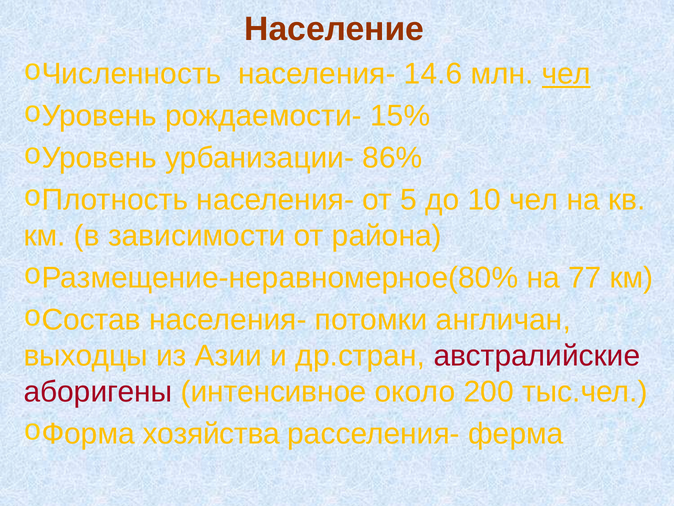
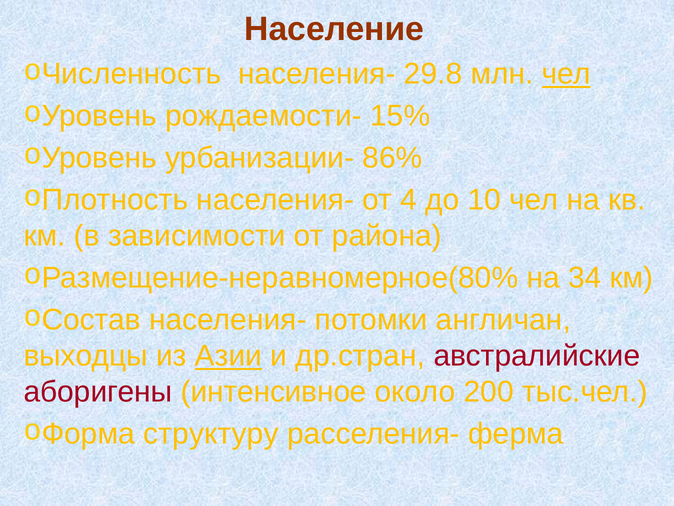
14.6: 14.6 -> 29.8 (433, 74)
5: 5 -> 4 (409, 200)
77: 77 -> 34 (585, 278)
Азии underline: none -> present (229, 356)
хозяйства: хозяйства -> структуру (211, 434)
